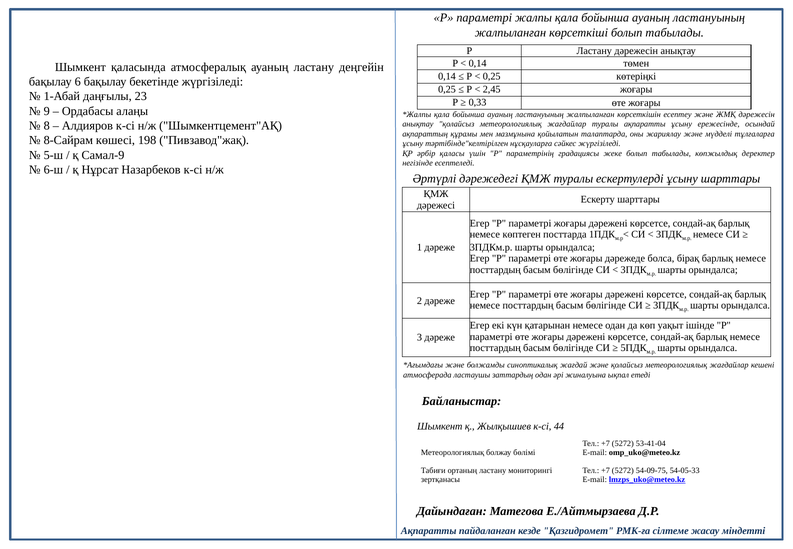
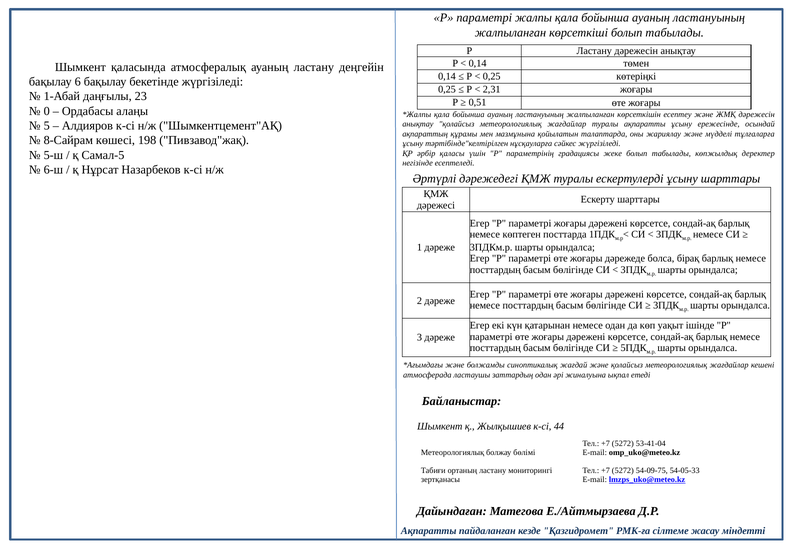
2,45: 2,45 -> 2,31 (492, 89)
0,33: 0,33 -> 0,51 (478, 103)
9: 9 -> 0 (47, 111)
8: 8 -> 5 (47, 126)
Самал-9: Самал-9 -> Самал-5 (103, 155)
